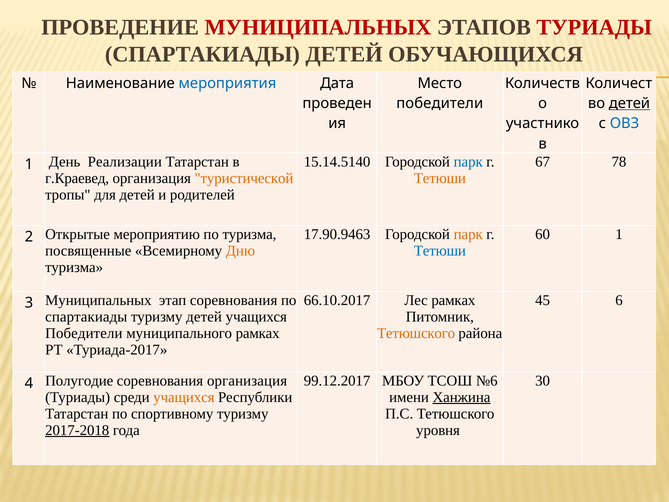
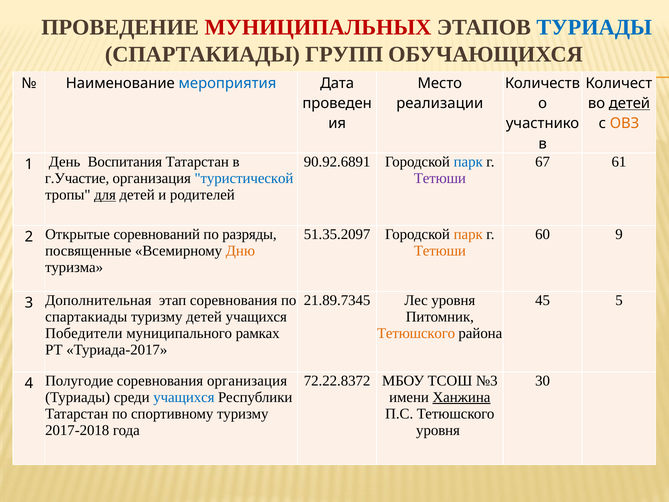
ТУРИАДЫ colour: red -> blue (594, 27)
СПАРТАКИАДЫ ДЕТЕЙ: ДЕТЕЙ -> ГРУПП (344, 54)
победители: победители -> реализации (440, 103)
ОВЗ colour: blue -> orange (625, 123)
15.14.5140: 15.14.5140 -> 90.92.6891 (337, 162)
78: 78 -> 61 (619, 162)
Реализации: Реализации -> Воспитания (125, 162)
г.Краевед: г.Краевед -> г.Участие (77, 178)
туристической colour: orange -> blue (244, 178)
Тетюши colour: orange -> purple (440, 178)
для underline: none -> present (105, 195)
17.90.9463: 17.90.9463 -> 51.35.2097 (337, 234)
60 1: 1 -> 9 (619, 234)
мероприятию: мероприятию -> соревнований (157, 234)
по туризма: туризма -> разряды (249, 234)
Тетюши colour: blue -> orange (440, 251)
66.10.2017: 66.10.2017 -> 21.89.7345 (337, 300)
Лес рамках: рамках -> уровня (453, 300)
6: 6 -> 5 (619, 300)
3 Муниципальных: Муниципальных -> Дополнительная (98, 300)
99.12.2017: 99.12.2017 -> 72.22.8372 (337, 380)
№6: №6 -> №3 (487, 380)
учащихся colour: orange -> blue (184, 397)
2017-2018 underline: present -> none (77, 430)
